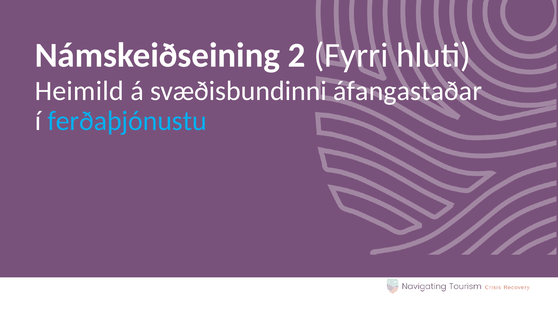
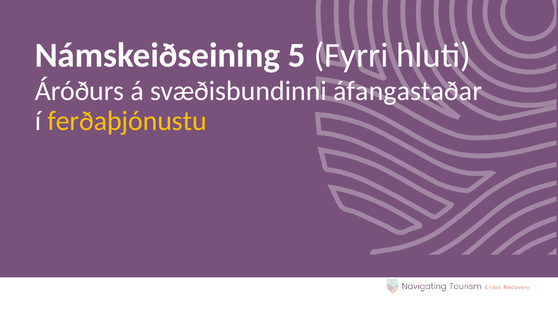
2: 2 -> 5 (297, 55)
Heimild: Heimild -> Áróðurs (79, 91)
ferðaþjónustu colour: light blue -> yellow (127, 121)
